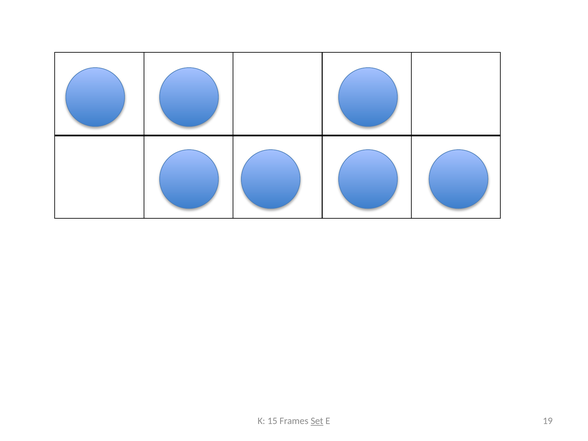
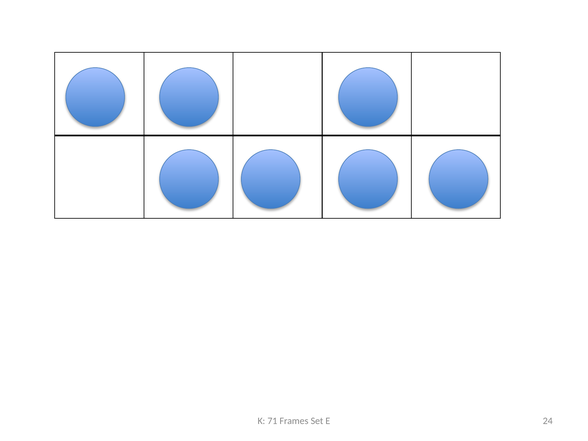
15: 15 -> 71 (272, 421)
Set underline: present -> none (317, 421)
19: 19 -> 24 (548, 421)
